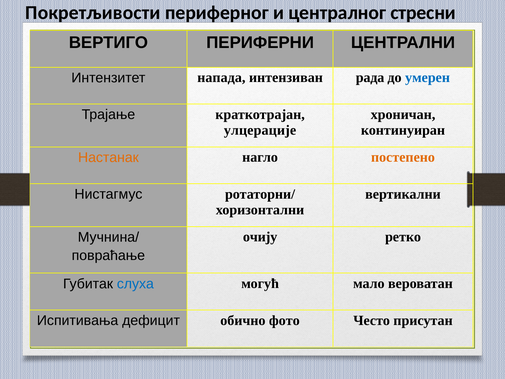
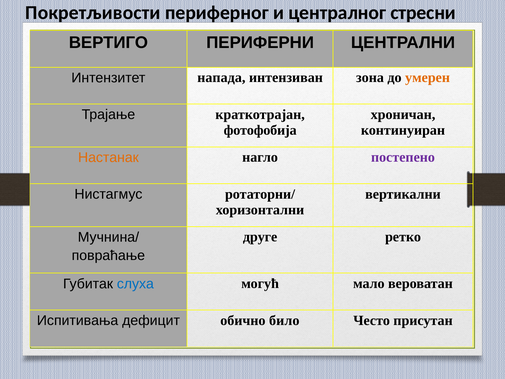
рада: рада -> зона (370, 78)
умерен colour: blue -> orange (428, 78)
улцерације: улцерације -> фотофобија (260, 130)
постепено colour: orange -> purple (403, 157)
очију: очију -> друге (260, 237)
фото: фото -> било (284, 320)
